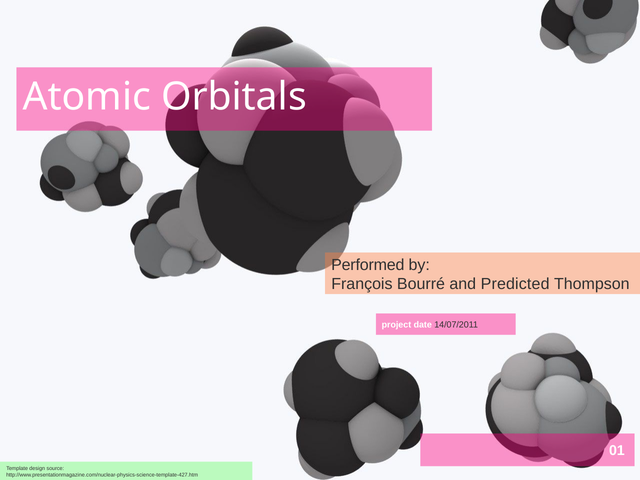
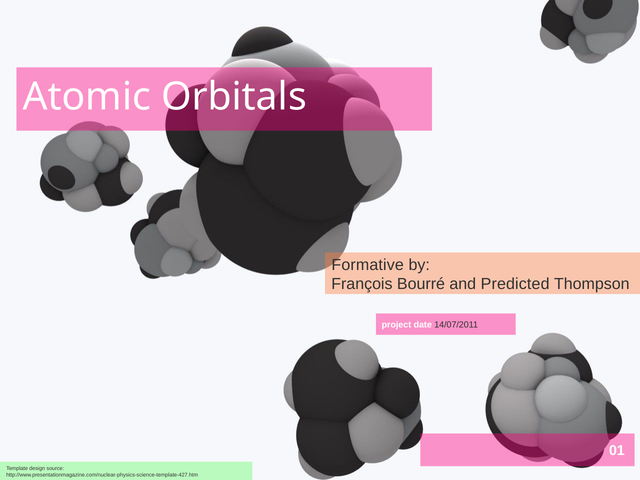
Performed: Performed -> Formative (368, 265)
